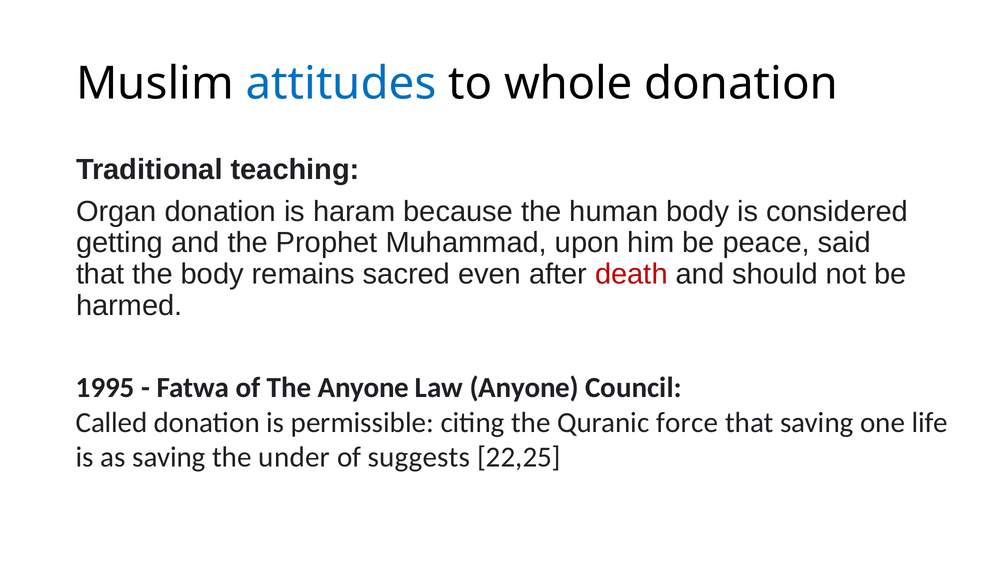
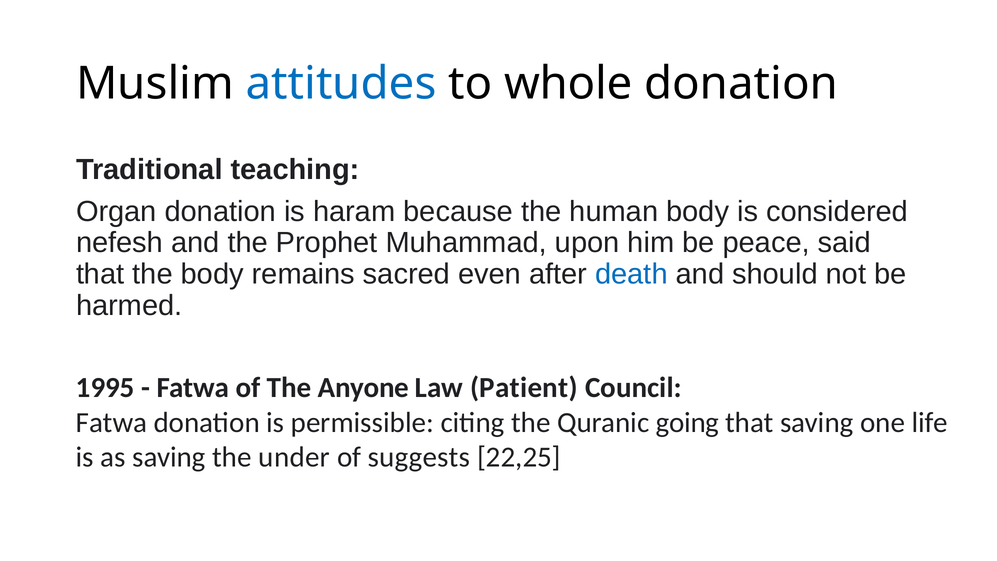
getting: getting -> nefesh (120, 243)
death colour: red -> blue (631, 274)
Law Anyone: Anyone -> Patient (524, 387)
Called: Called -> Fatwa (112, 422)
force: force -> going (687, 422)
